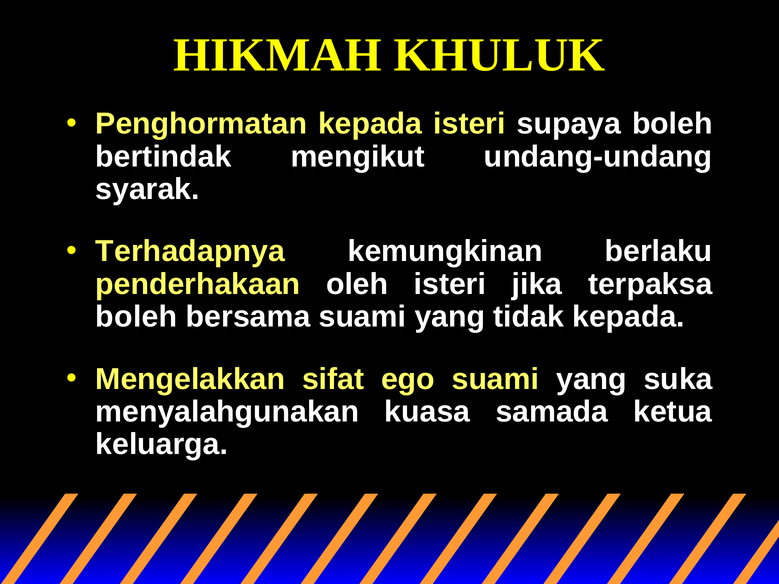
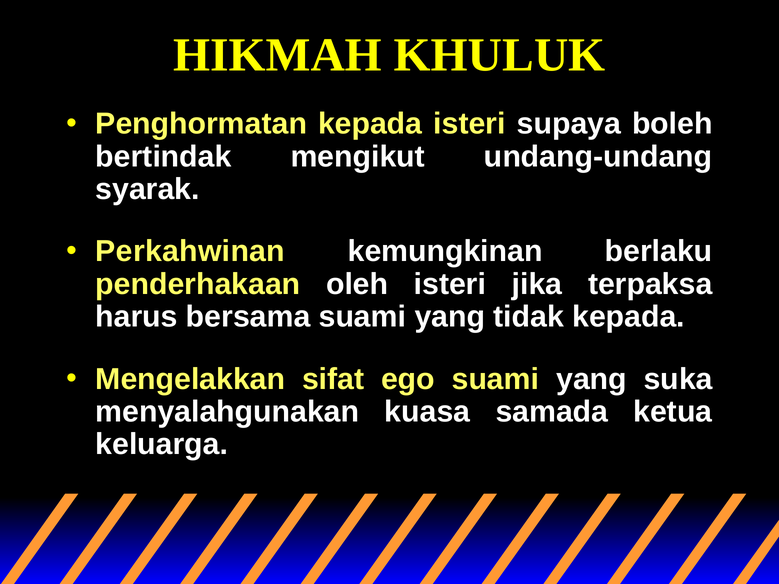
Terhadapnya: Terhadapnya -> Perkahwinan (190, 252)
boleh: boleh -> harus (137, 317)
